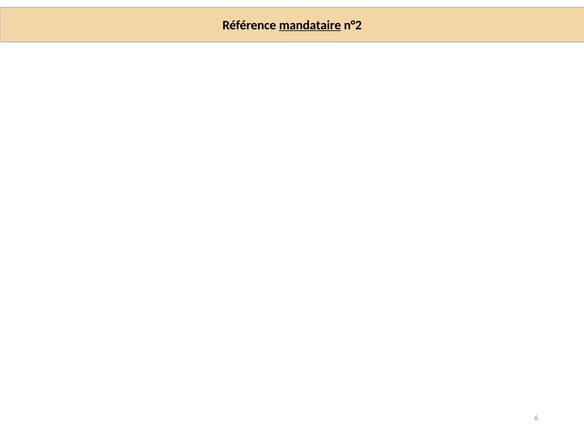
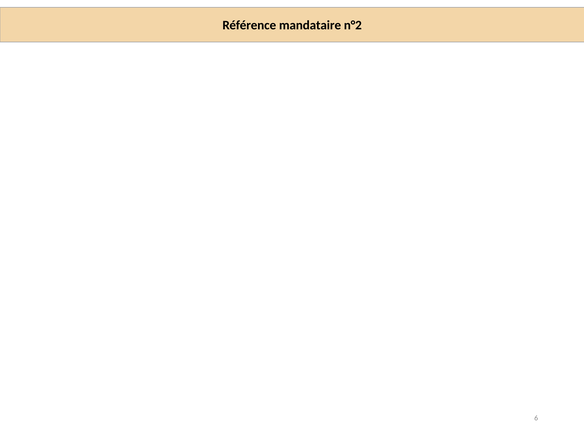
mandataire underline: present -> none (310, 25)
